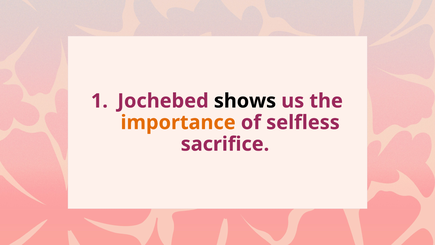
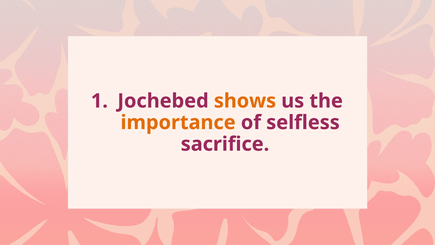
shows colour: black -> orange (245, 101)
